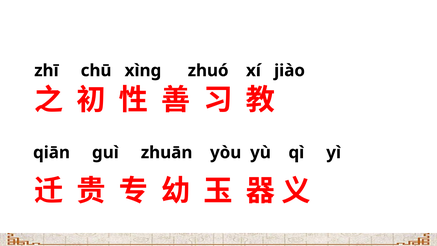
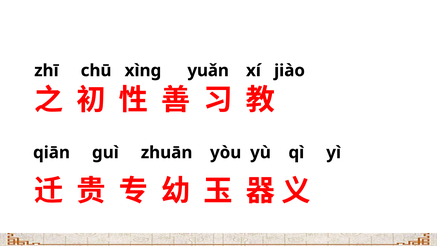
zhuó: zhuó -> yuǎn (208, 71)
